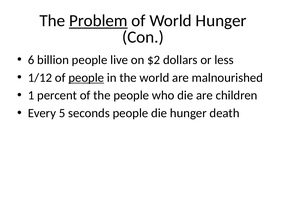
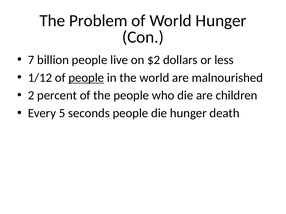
Problem underline: present -> none (98, 21)
6: 6 -> 7 (31, 60)
1: 1 -> 2 (31, 96)
